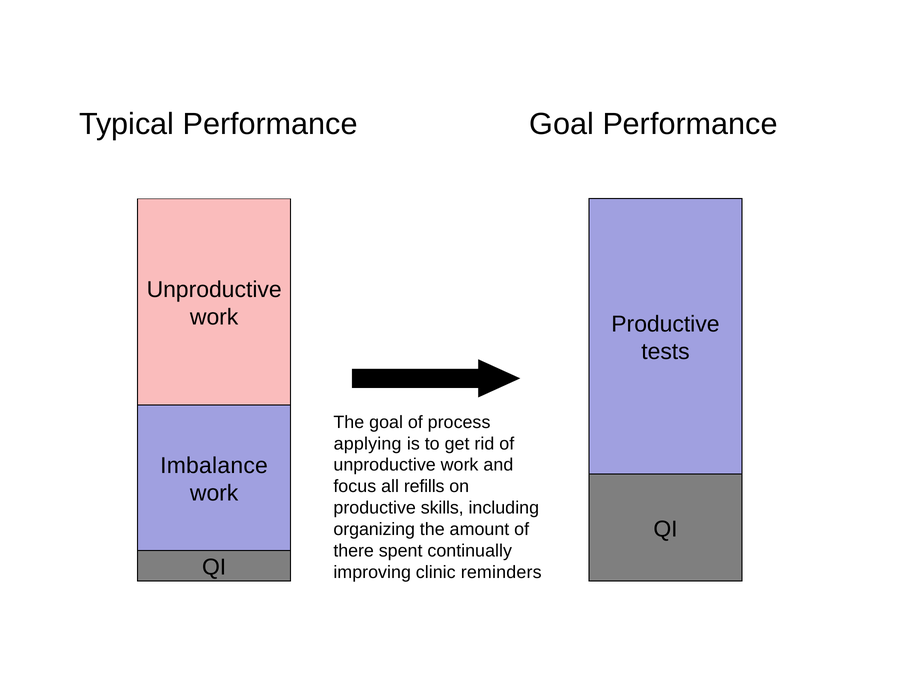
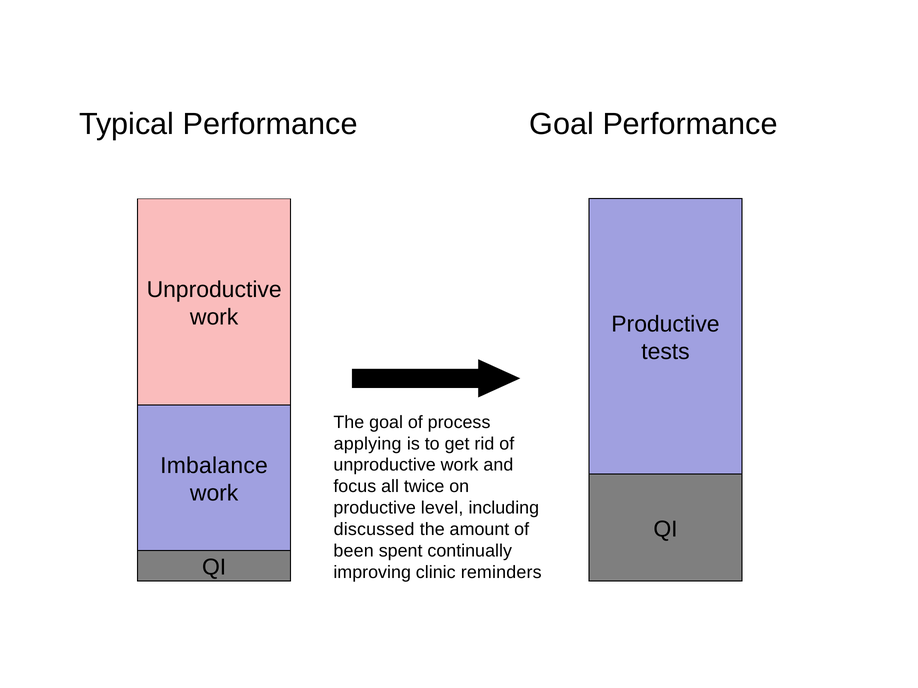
refills: refills -> twice (424, 487)
skills: skills -> level (442, 508)
organizing: organizing -> discussed (374, 530)
there: there -> been (354, 551)
